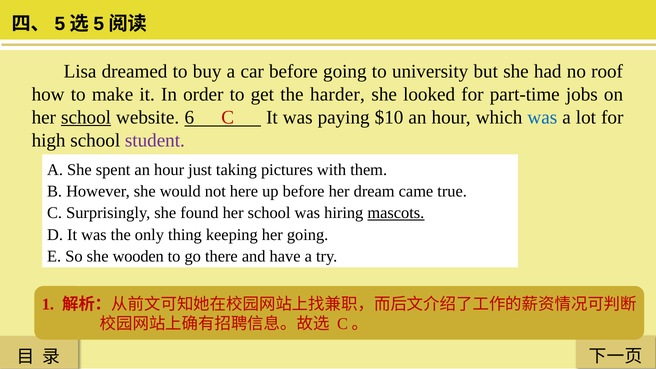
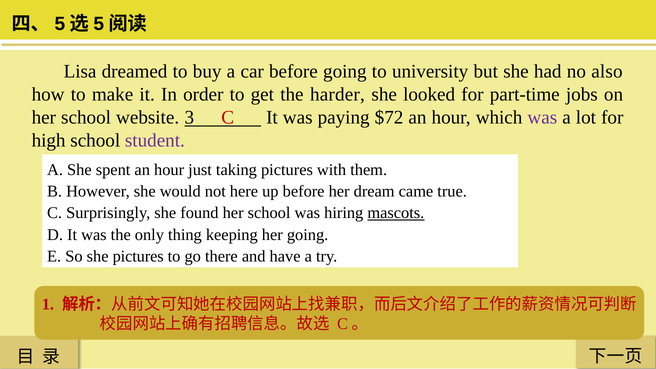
roof: roof -> also (607, 71)
school underline: present -> none (86, 117)
6: 6 -> 3 (189, 117)
$10: $10 -> $72 (389, 117)
was colour: blue -> purple (542, 117)
she wooden: wooden -> pictures (138, 256)
